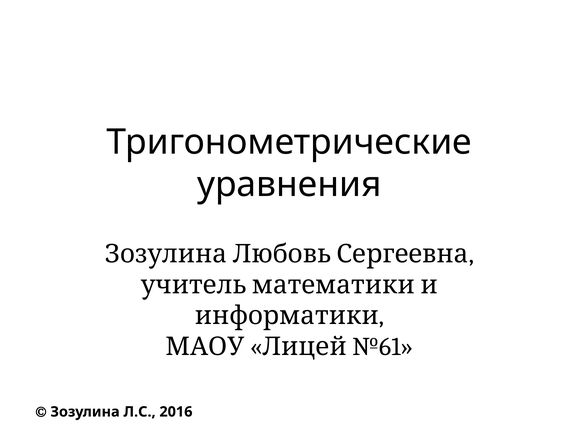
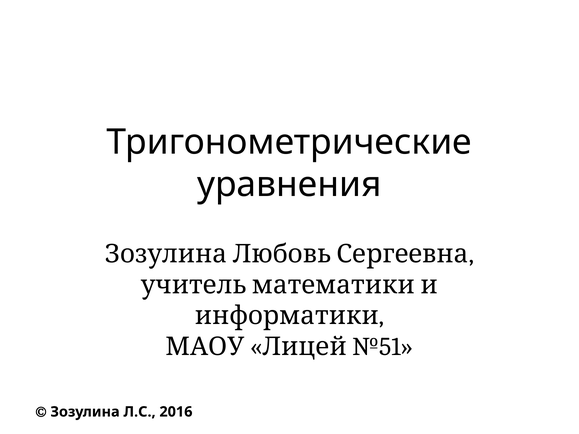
№61: №61 -> №51 (383, 347)
